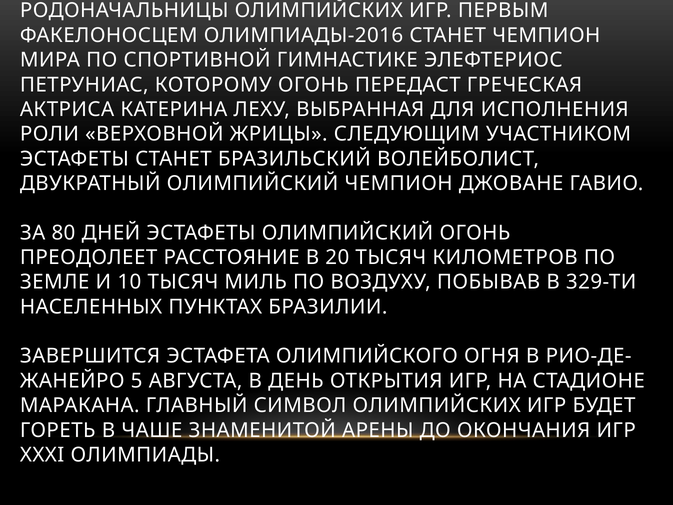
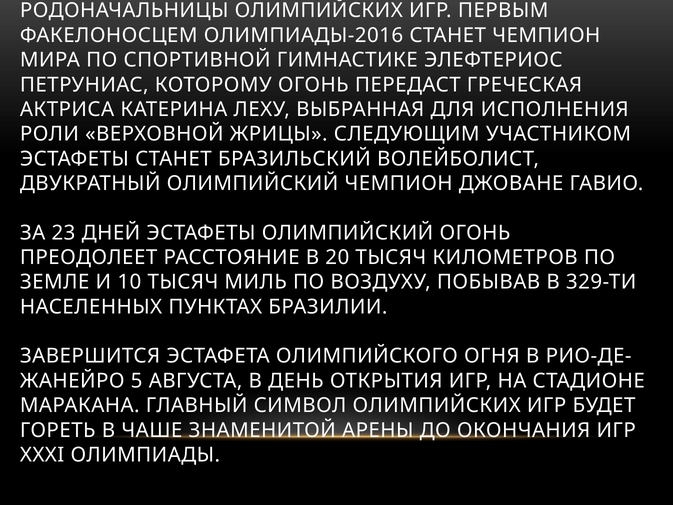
80: 80 -> 23 (63, 233)
